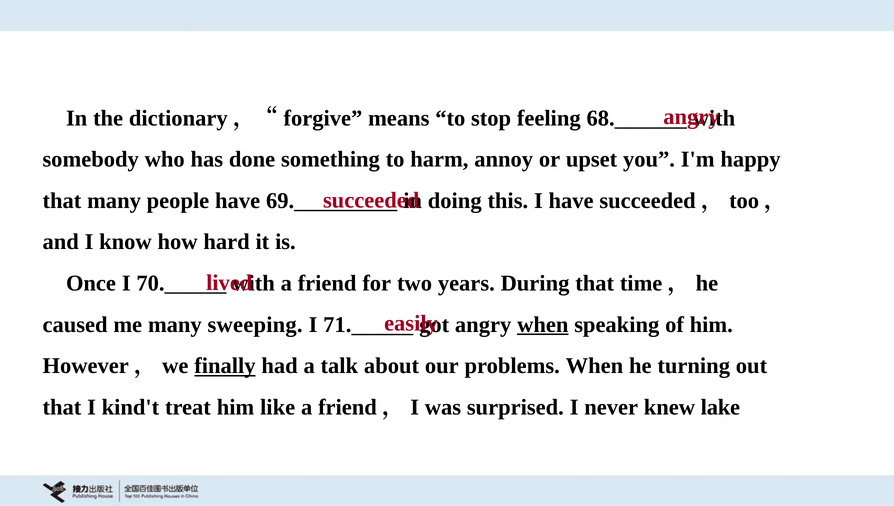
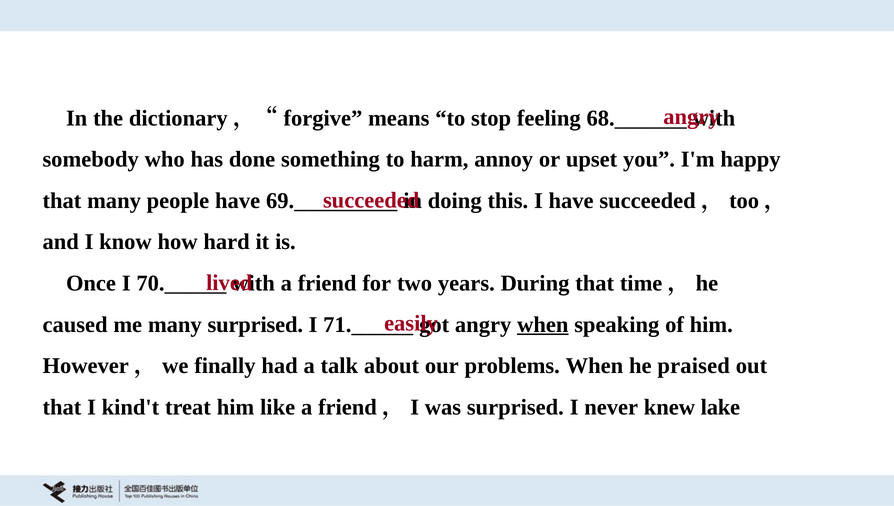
many sweeping: sweeping -> surprised (255, 324)
finally underline: present -> none (225, 366)
turning: turning -> praised (694, 366)
